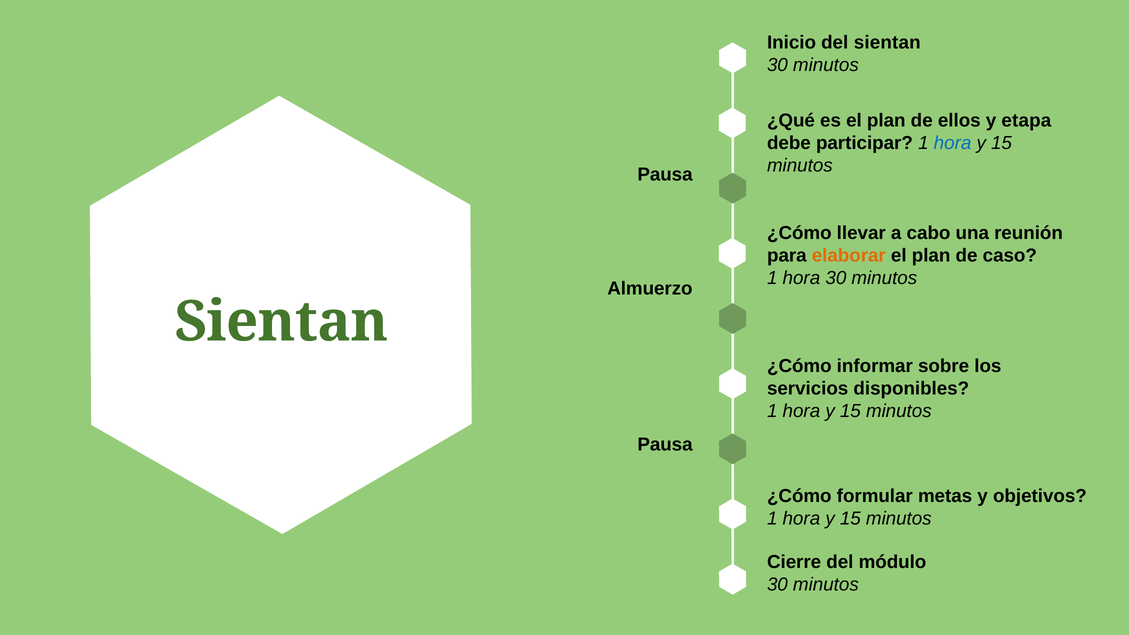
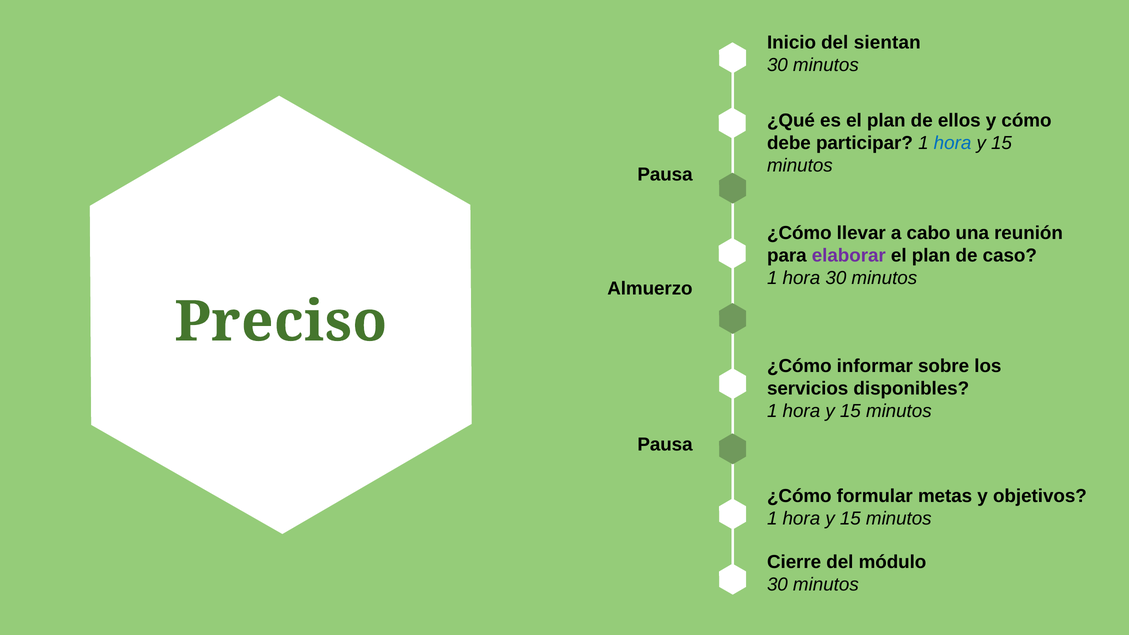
etapa: etapa -> cómo (1026, 120)
elaborar colour: orange -> purple (849, 256)
Sientan: Sientan -> Preciso (281, 322)
